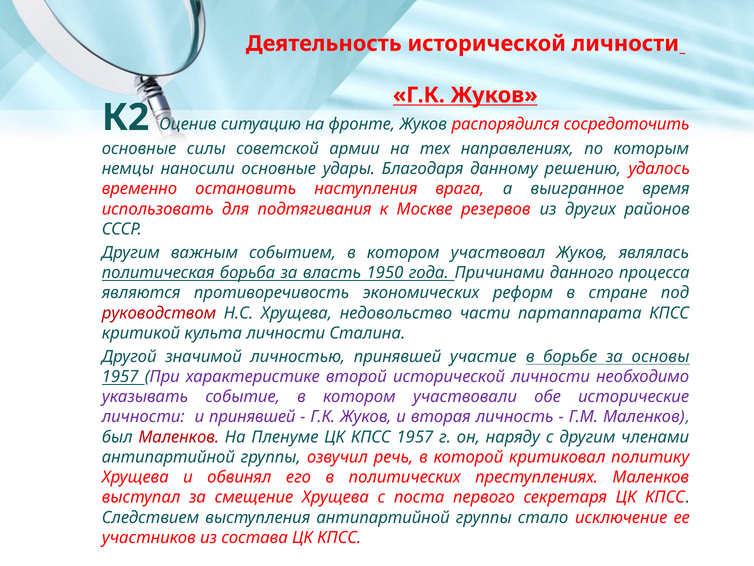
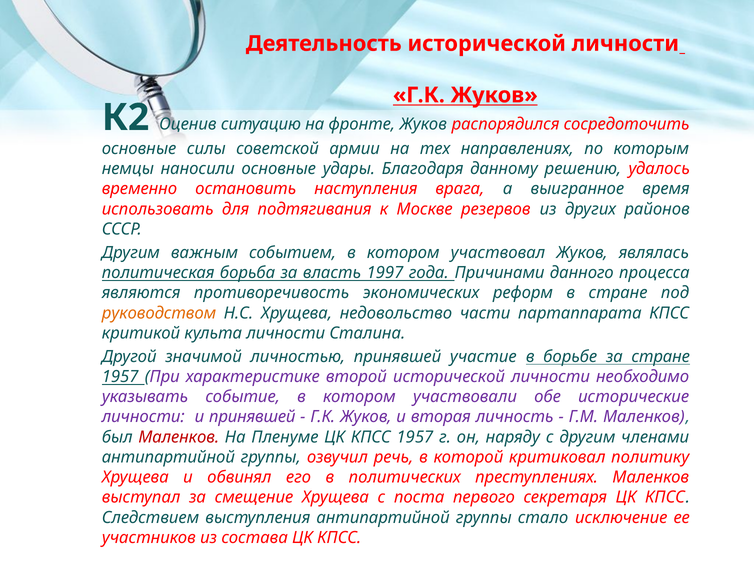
1950: 1950 -> 1997 (385, 273)
руководством colour: red -> orange (159, 313)
за основы: основы -> стране (661, 356)
